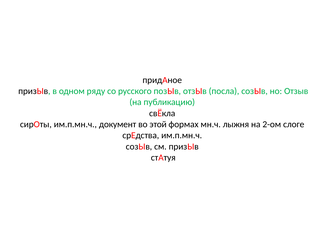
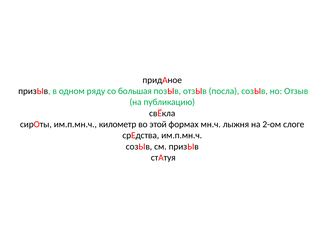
русского: русского -> большая (135, 91)
документ: документ -> километр (118, 124)
